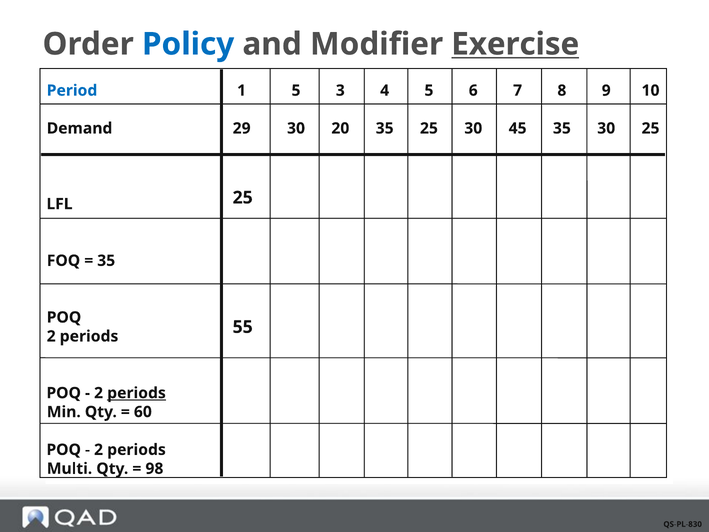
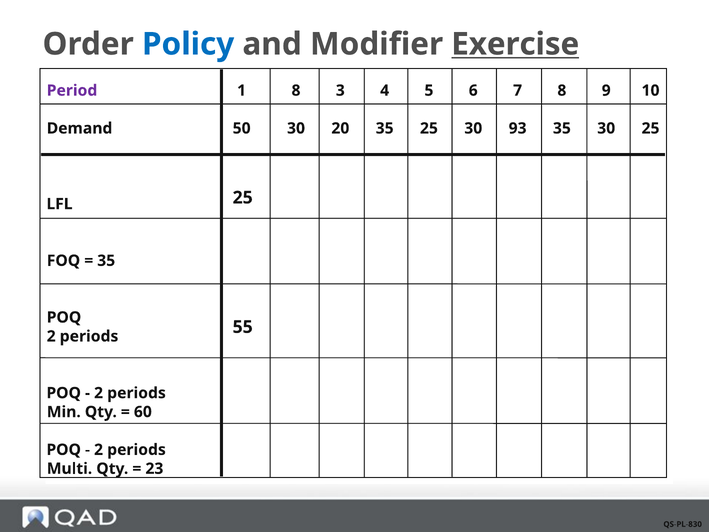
Period colour: blue -> purple (72, 90)
1 5: 5 -> 8 (296, 90)
29: 29 -> 50 (242, 128)
45: 45 -> 93 (518, 128)
periods underline: present -> none (136, 393)
98: 98 -> 23 (154, 468)
